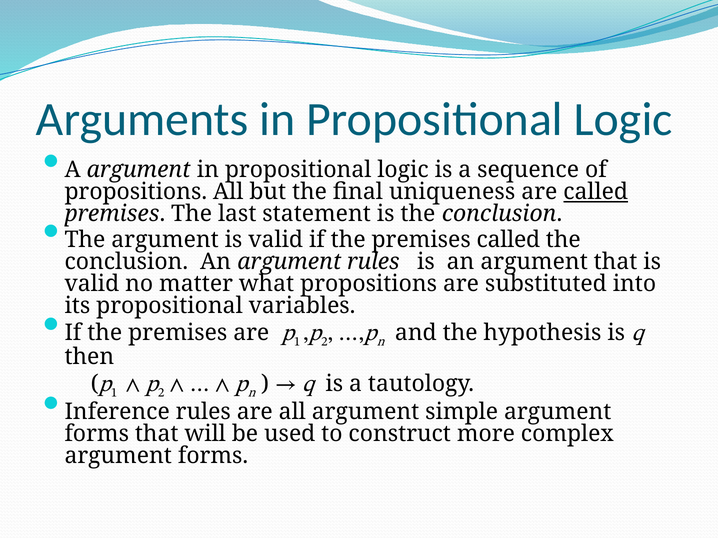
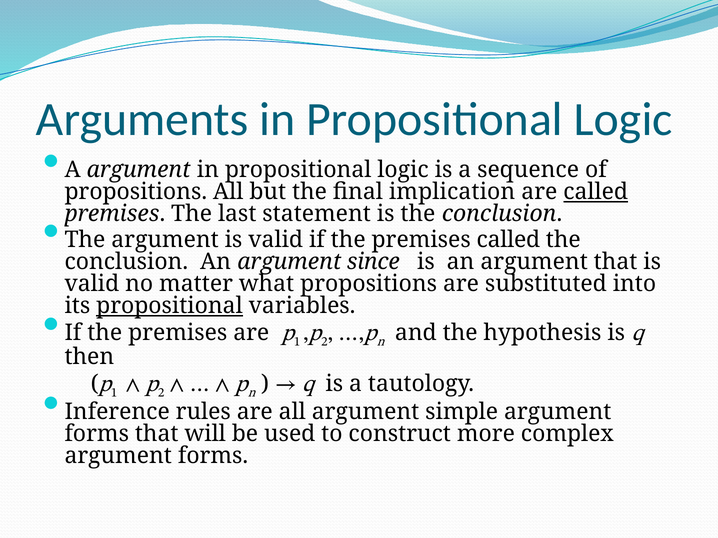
uniqueness: uniqueness -> implication (452, 192)
argument rules: rules -> since (373, 262)
propositional underline: none -> present (169, 306)
